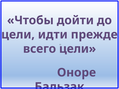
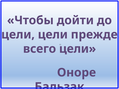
цели идти: идти -> цели (53, 35)
